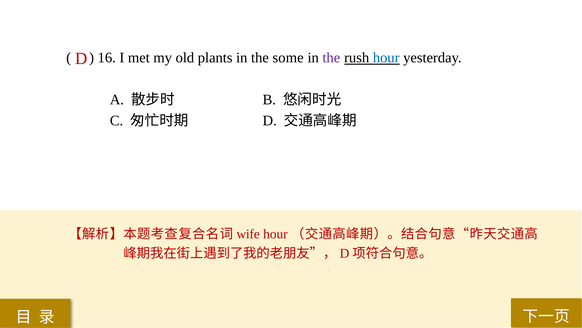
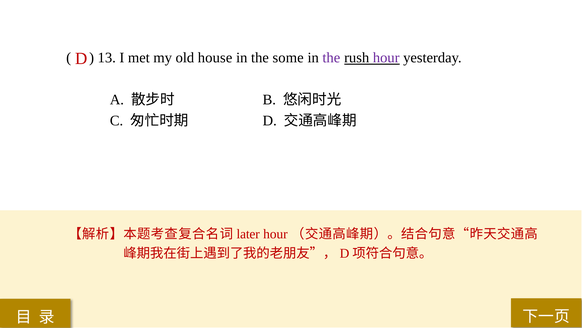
16: 16 -> 13 (107, 58)
plants: plants -> house (215, 58)
hour colour: blue -> purple (386, 58)
wife: wife -> later (248, 234)
